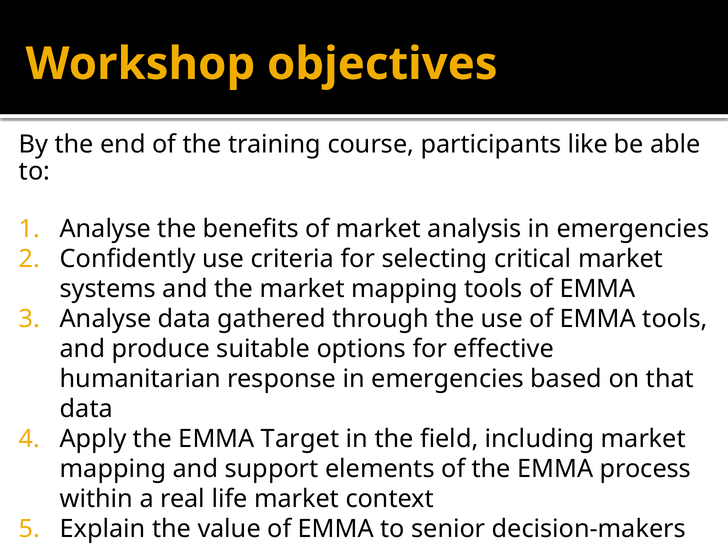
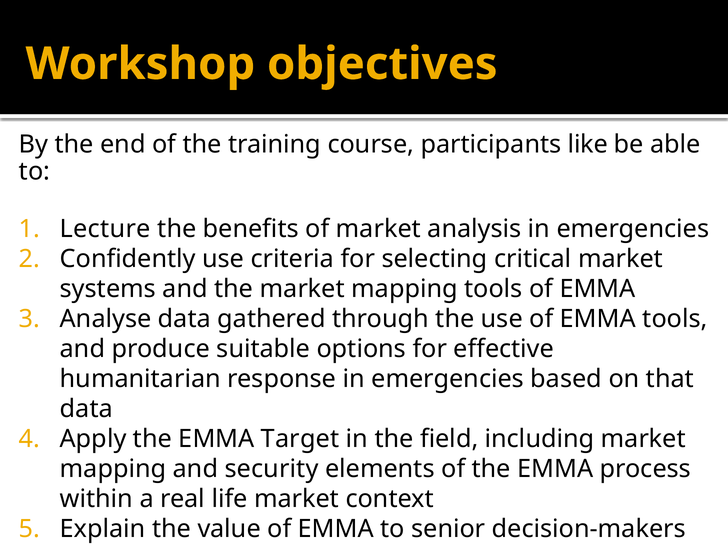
Analyse: Analyse -> Lecture (105, 229)
support: support -> security (272, 469)
